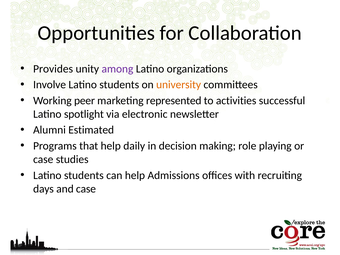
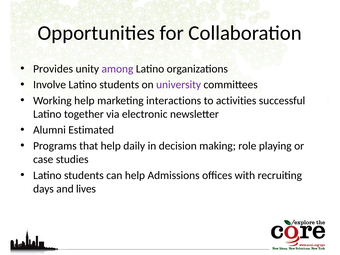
university colour: orange -> purple (179, 85)
Working peer: peer -> help (84, 101)
represented: represented -> interactions (174, 101)
spotlight: spotlight -> together (84, 114)
and case: case -> lives (86, 189)
